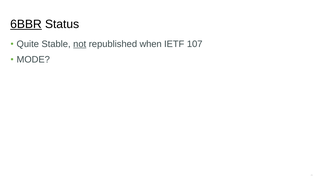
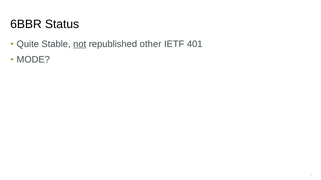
6BBR underline: present -> none (26, 24)
when: when -> other (151, 44)
107: 107 -> 401 (195, 44)
